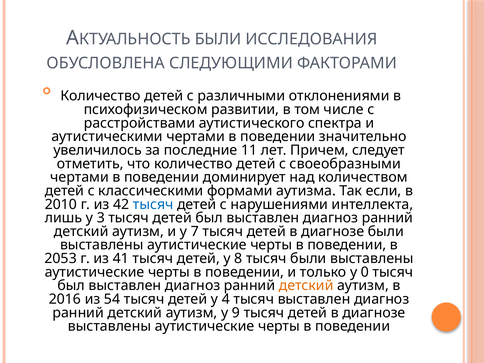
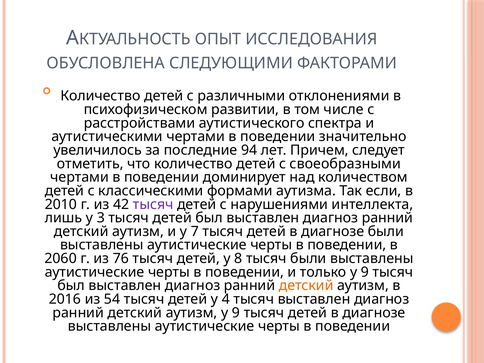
БЫЛИ: БЫЛИ -> ОПЫТ (218, 39)
11: 11 -> 94 (249, 150)
тысяч colour: blue -> purple (153, 204)
2053: 2053 -> 2060 (61, 259)
41: 41 -> 76 (121, 259)
только у 0: 0 -> 9 (365, 272)
